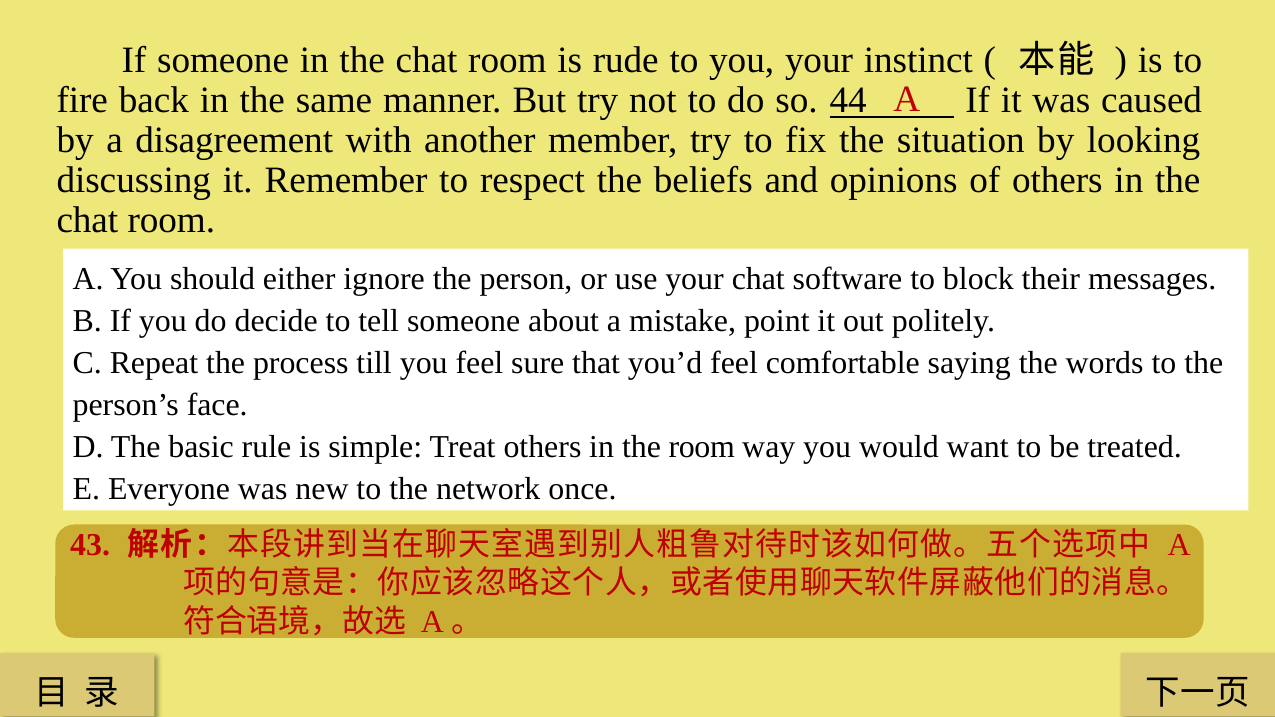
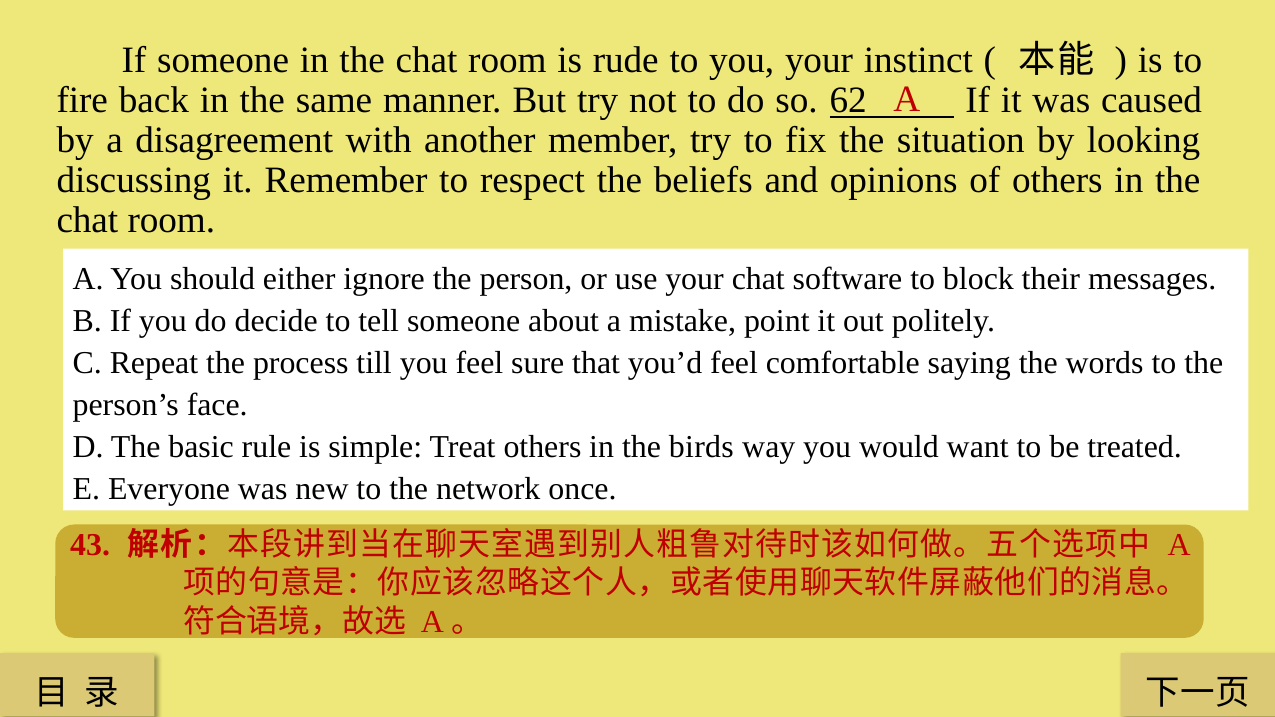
44: 44 -> 62 (848, 100)
the room: room -> birds (701, 447)
